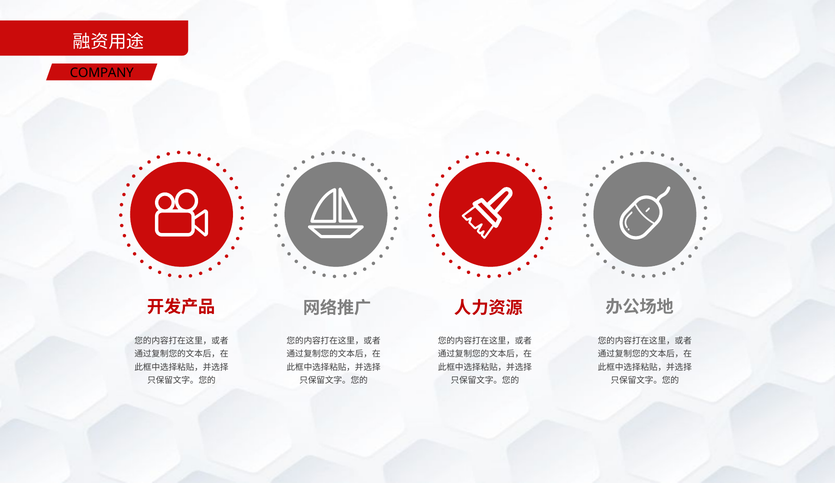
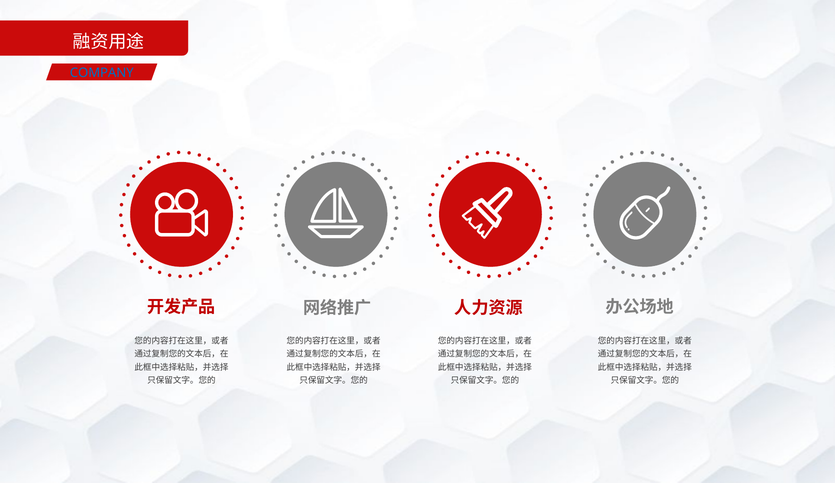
COMPANY colour: black -> blue (102, 73)
